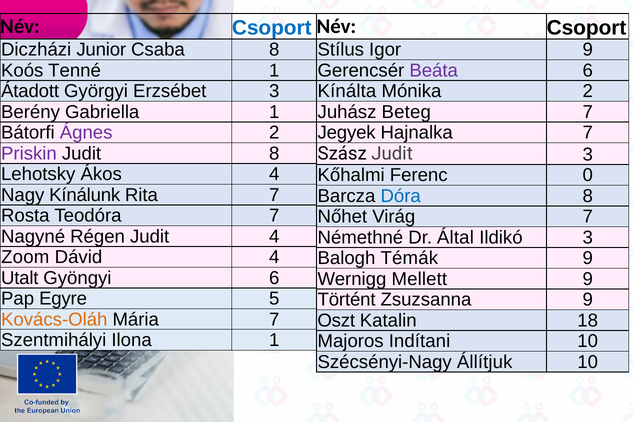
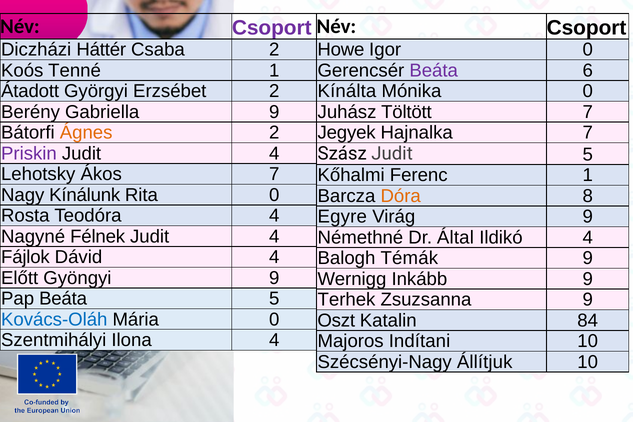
Csoport colour: blue -> purple (272, 28)
Junior: Junior -> Háttér (101, 50)
Csaba 8: 8 -> 2 (274, 50)
Stílus: Stílus -> Howe (341, 50)
Igor 9: 9 -> 0 (588, 50)
Erzsébet 3: 3 -> 2 (274, 91)
Mónika 2: 2 -> 0 (588, 91)
Gabriella 1: 1 -> 9 (274, 112)
Beteg: Beteg -> Töltött (406, 112)
Ágnes colour: purple -> orange (86, 133)
8: 8 -> 4 (274, 153)
Judit 3: 3 -> 5 (588, 154)
Ákos 4: 4 -> 7 (274, 174)
Ferenc 0: 0 -> 1 (588, 175)
Rita 7: 7 -> 0 (274, 195)
Dóra colour: blue -> orange (401, 196)
Teodóra 7: 7 -> 4 (274, 216)
Nőhet: Nőhet -> Egyre (342, 217)
Virág 7: 7 -> 9 (588, 217)
Régen: Régen -> Félnek (98, 236)
Ildikó 3: 3 -> 4 (588, 237)
Zoom: Zoom -> Fájlok (25, 257)
Utalt: Utalt -> Előtt (20, 278)
Gyöngyi 6: 6 -> 9 (274, 278)
Mellett: Mellett -> Inkább (419, 279)
Pap Egyre: Egyre -> Beáta (63, 299)
Történt: Történt -> Terhek (347, 300)
Kovács-Oláh colour: orange -> blue (54, 319)
Mária 7: 7 -> 0 (274, 319)
18: 18 -> 84 (588, 320)
Ilona 1: 1 -> 4 (274, 340)
